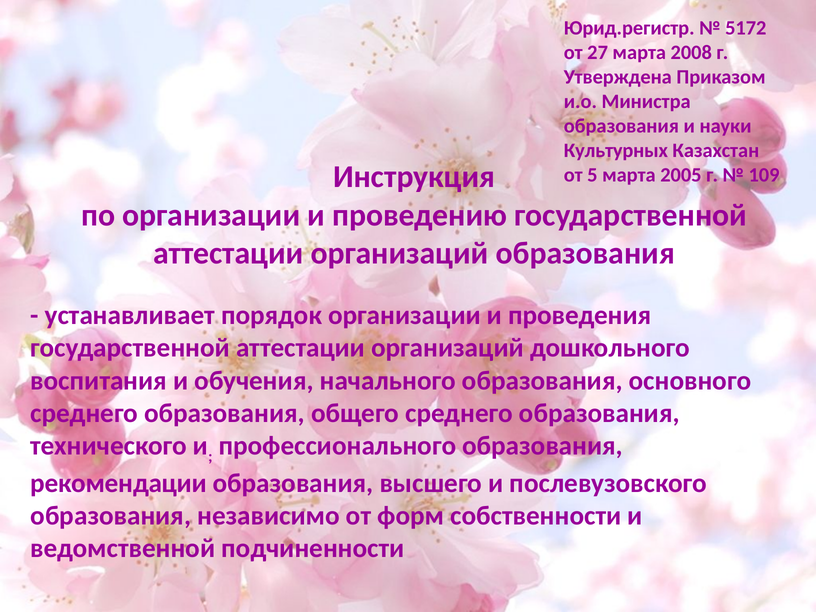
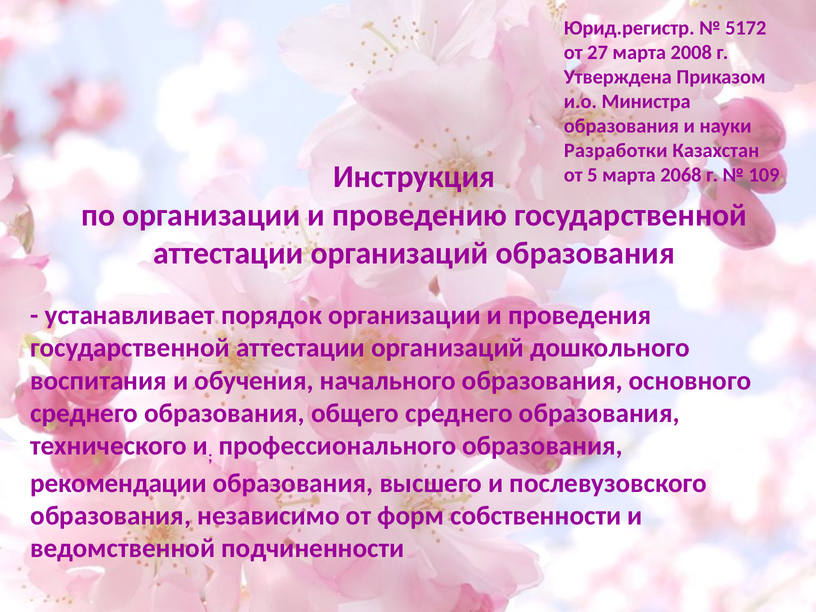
Культурных: Культурных -> Разработки (616, 150)
2005: 2005 -> 2068 (681, 175)
